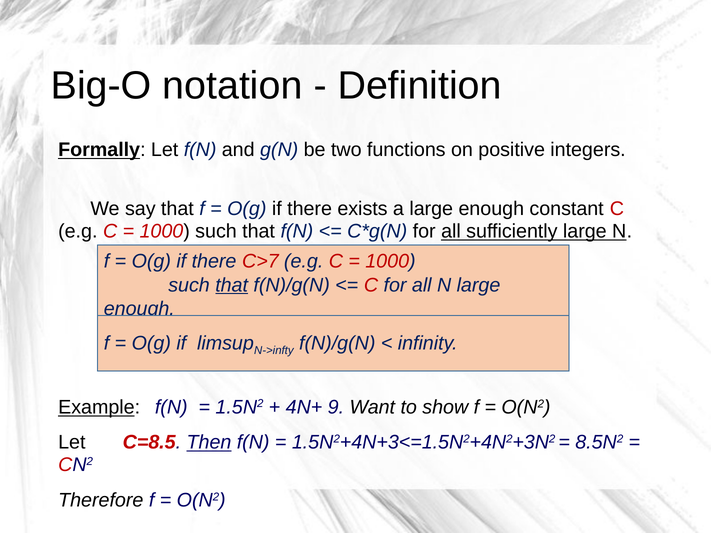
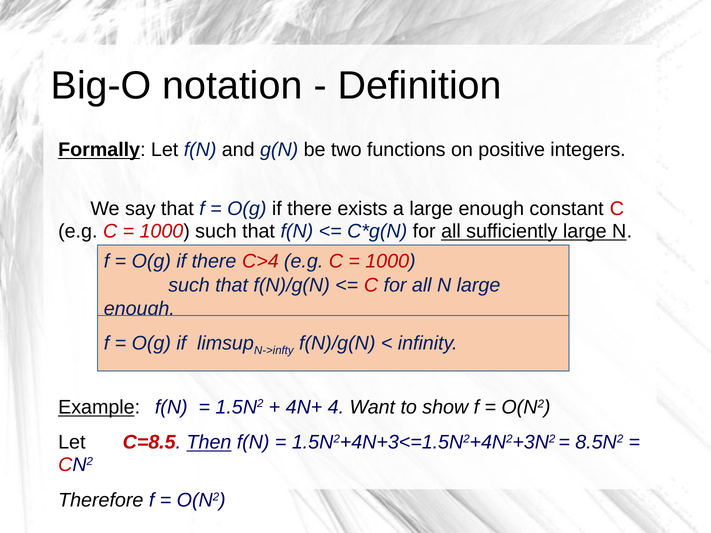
C>7: C>7 -> C>4 (260, 262)
that underline: present -> none (232, 285)
9: 9 -> 4 (336, 407)
